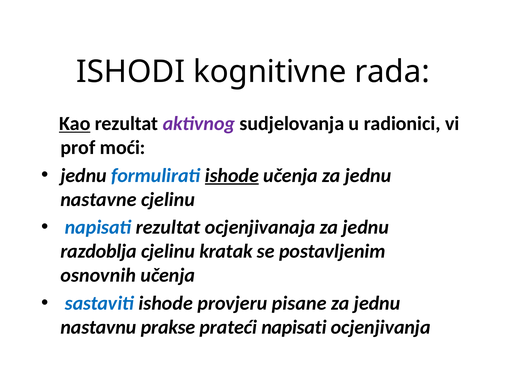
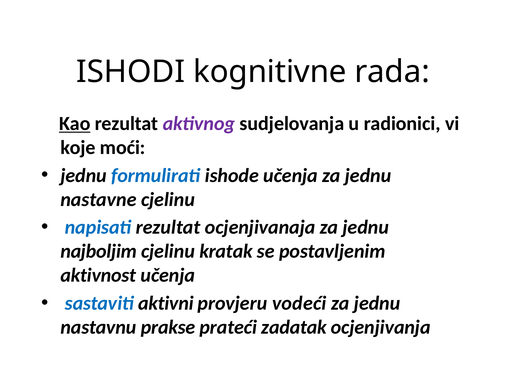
prof: prof -> koje (78, 147)
ishode underline: present -> none (232, 175)
razdoblja: razdoblja -> najboljim (99, 251)
osnovnih: osnovnih -> aktivnost (98, 275)
sastaviti ishode: ishode -> aktivni (166, 303)
pisane: pisane -> vodeći (299, 303)
prateći napisati: napisati -> zadatak (294, 327)
